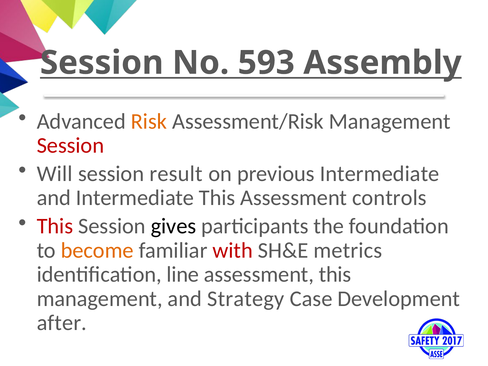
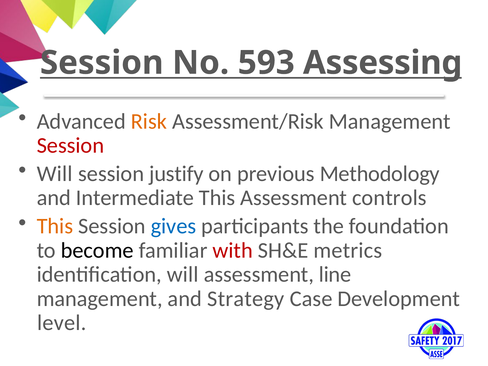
Assembly: Assembly -> Assessing (383, 63)
result: result -> justify (176, 174)
previous Intermediate: Intermediate -> Methodology (380, 174)
This colour: red -> orange (55, 226)
gives colour: black -> blue (173, 226)
become colour: orange -> black (97, 250)
identification line: line -> will (183, 275)
assessment this: this -> line (335, 275)
after: after -> level (62, 323)
